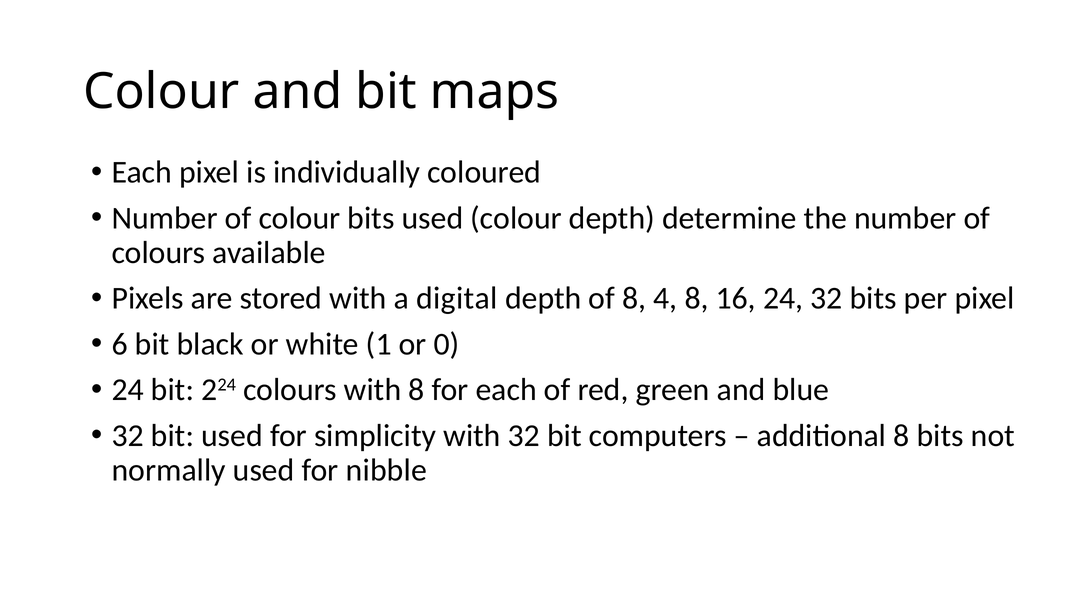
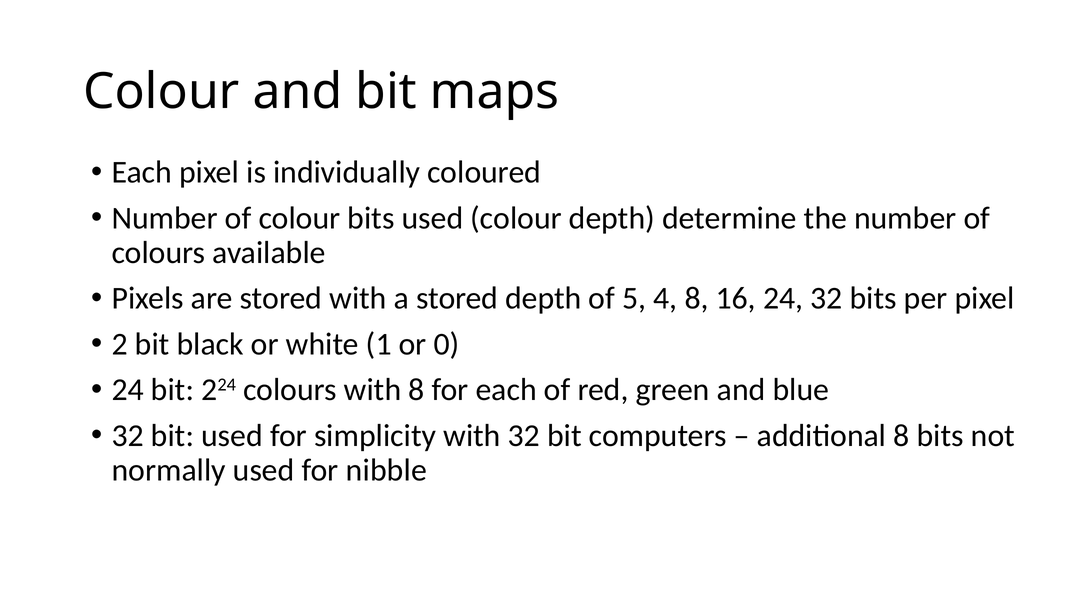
a digital: digital -> stored (457, 298)
of 8: 8 -> 5 (634, 298)
6: 6 -> 2 (120, 344)
